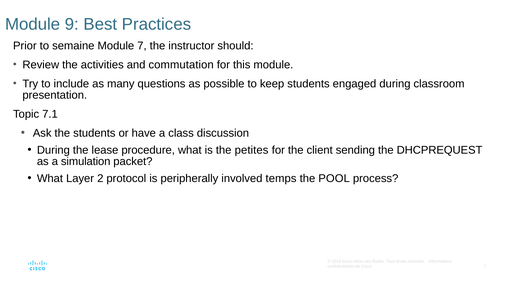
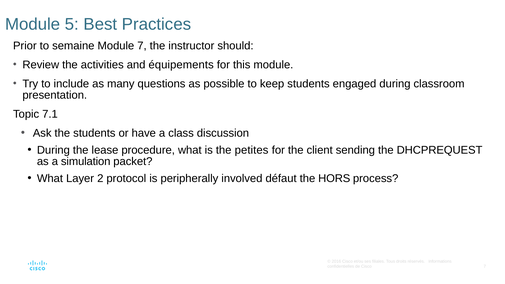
9: 9 -> 5 (72, 24)
commutation: commutation -> équipements (181, 65)
temps: temps -> défaut (281, 178)
POOL: POOL -> HORS (334, 178)
